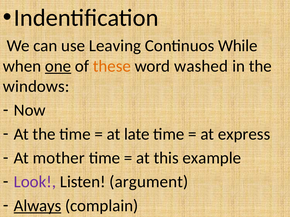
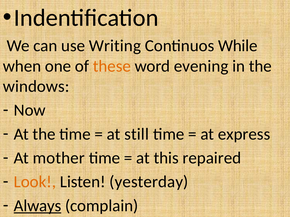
Leaving: Leaving -> Writing (115, 46)
one underline: present -> none (58, 66)
washed: washed -> evening (201, 66)
late: late -> still (137, 134)
example: example -> repaired (212, 158)
Look colour: purple -> orange (35, 182)
argument: argument -> yesterday (149, 182)
